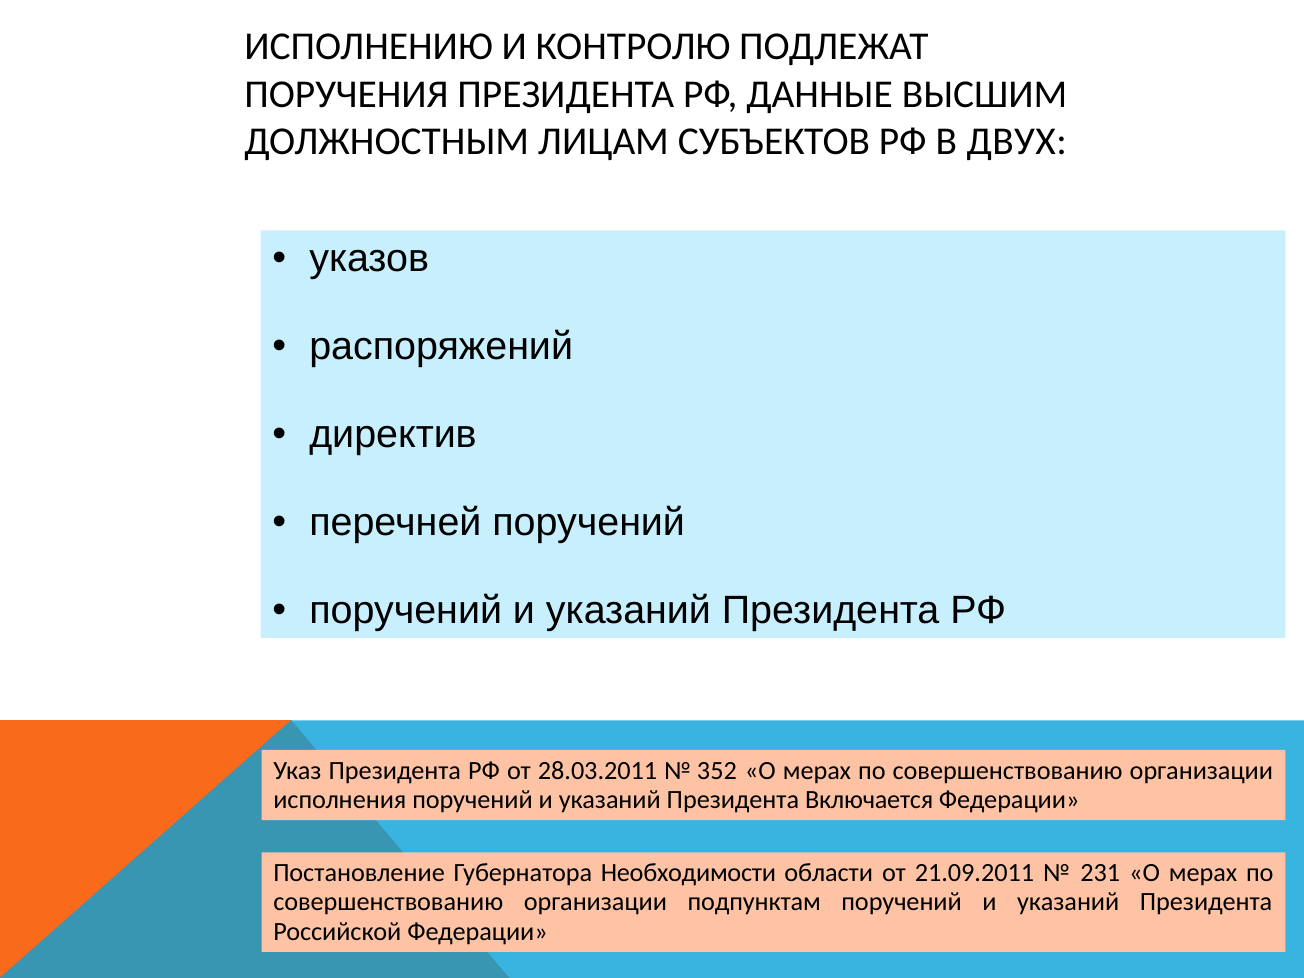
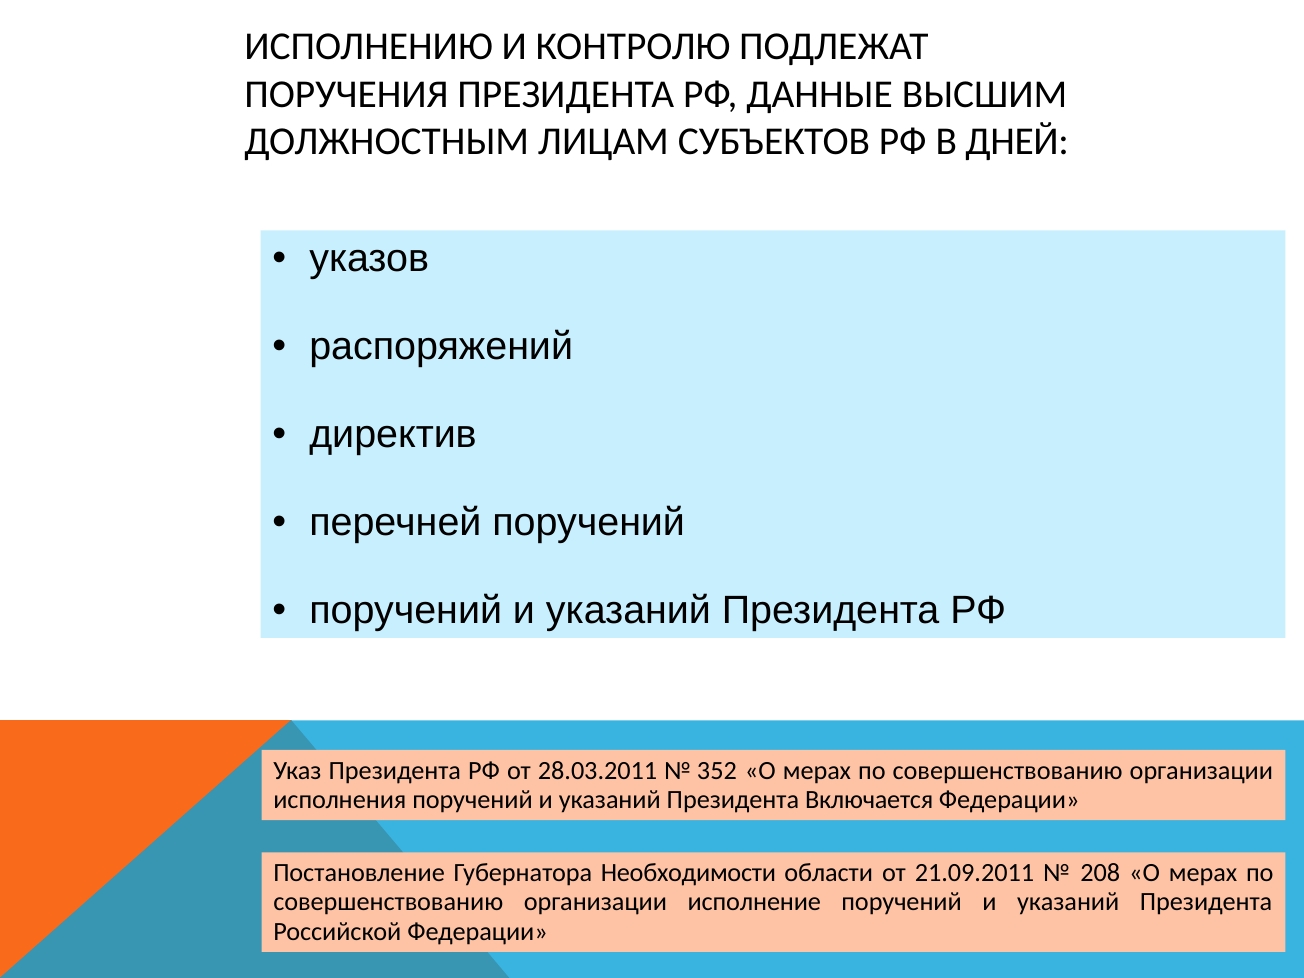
ДВУХ: ДВУХ -> ДНЕЙ (1017, 141)
231: 231 -> 208 (1100, 873)
подпунктам: подпунктам -> исполнение (754, 902)
